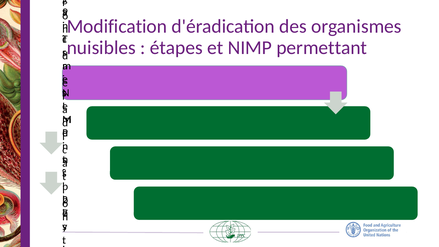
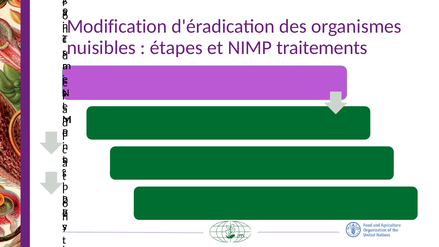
permettant: permettant -> traitements (322, 48)
